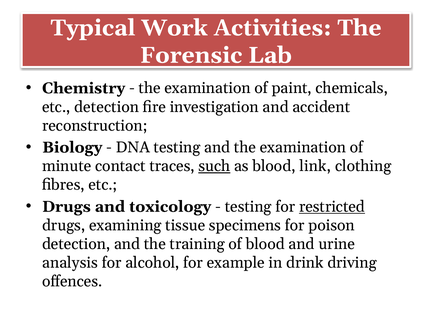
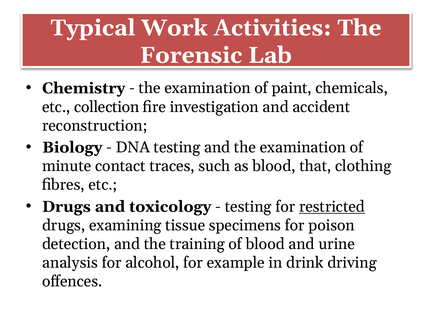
etc detection: detection -> collection (107, 107)
such underline: present -> none (214, 166)
link: link -> that (315, 166)
